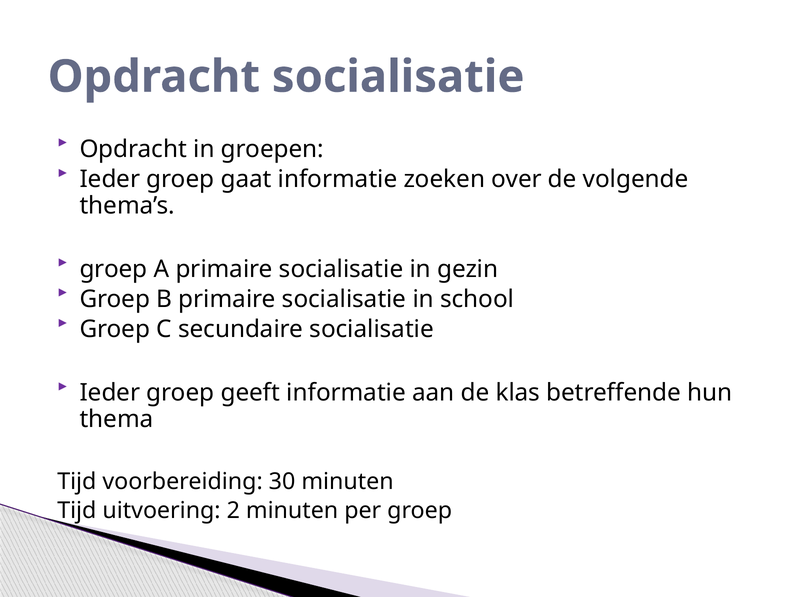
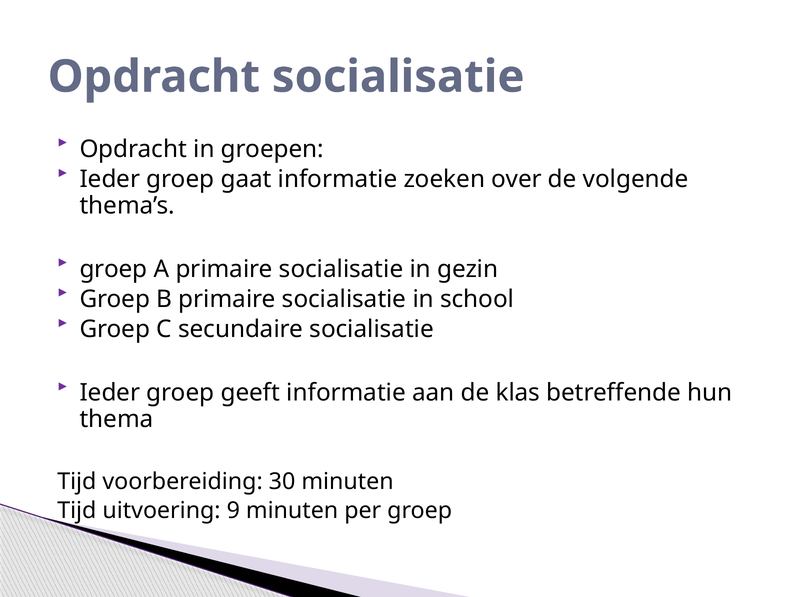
2: 2 -> 9 (233, 511)
